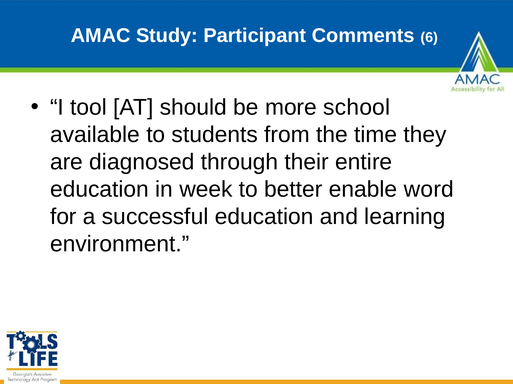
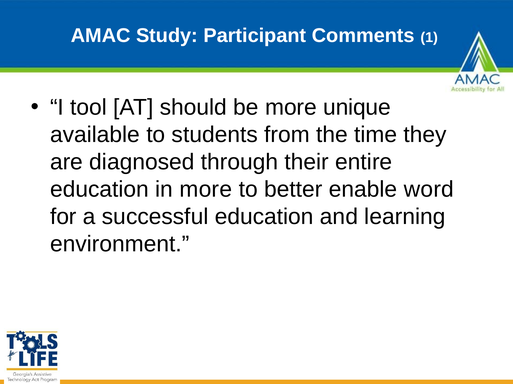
6: 6 -> 1 (429, 37)
school: school -> unique (357, 108)
in week: week -> more (206, 190)
